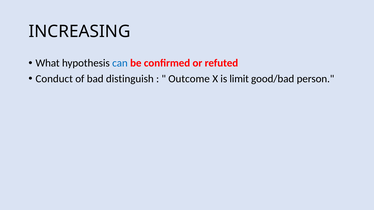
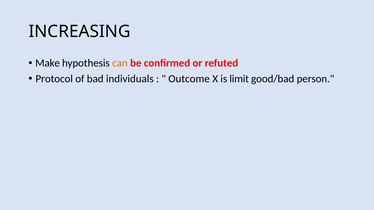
What: What -> Make (48, 63)
can colour: blue -> orange (120, 63)
Conduct: Conduct -> Protocol (54, 79)
distinguish: distinguish -> individuals (130, 79)
